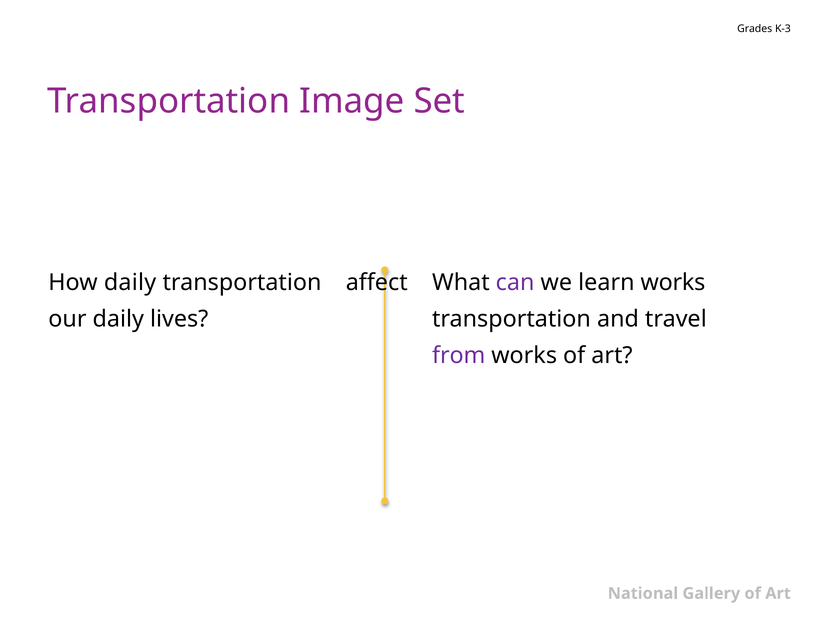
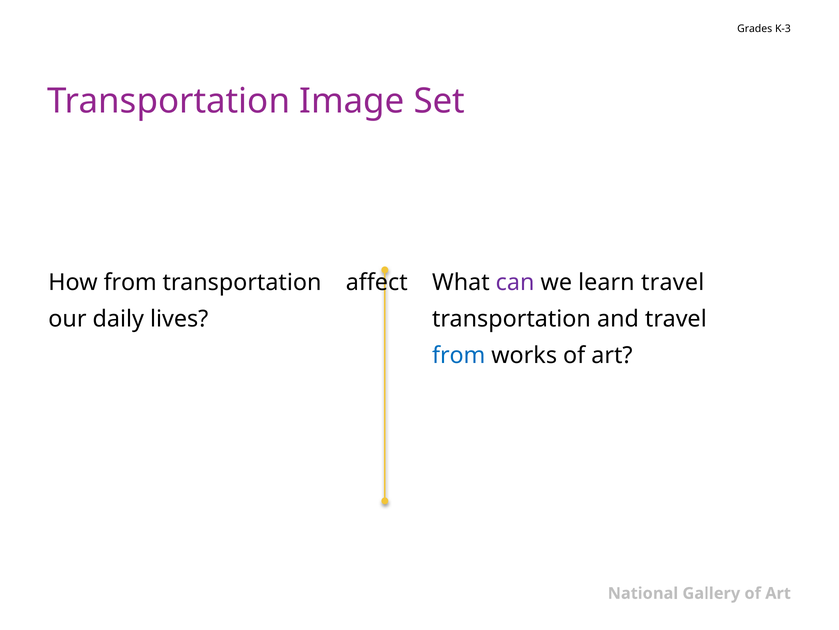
How daily: daily -> from (130, 282)
learn works: works -> travel (673, 282)
from colour: purple -> blue (459, 355)
